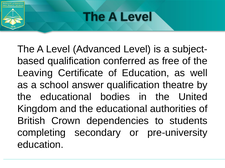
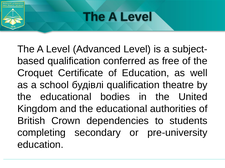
Leaving: Leaving -> Croquet (35, 73)
answer: answer -> будівлі (88, 85)
